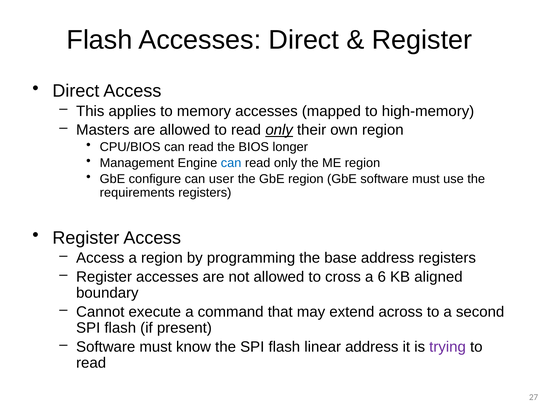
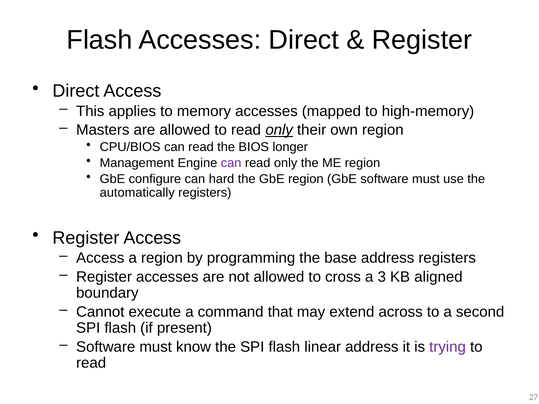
can colour: blue -> purple (231, 163)
user: user -> hard (222, 179)
requirements: requirements -> automatically (137, 193)
6: 6 -> 3 (382, 277)
